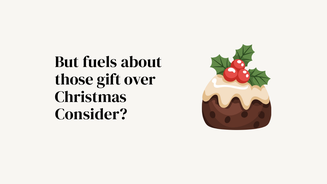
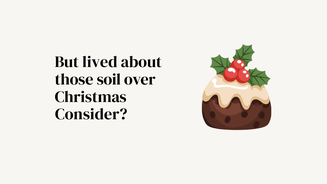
fuels: fuels -> lived (100, 62)
gift: gift -> soil (109, 79)
